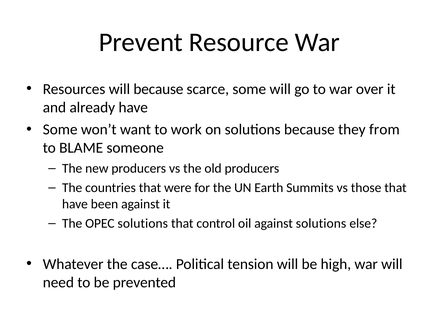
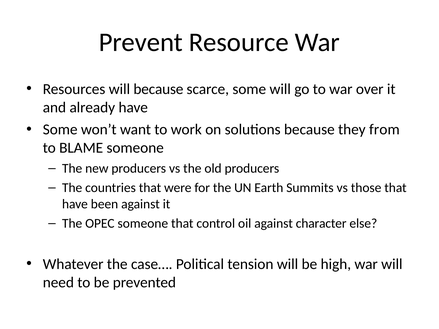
OPEC solutions: solutions -> someone (143, 224)
against solutions: solutions -> character (321, 224)
